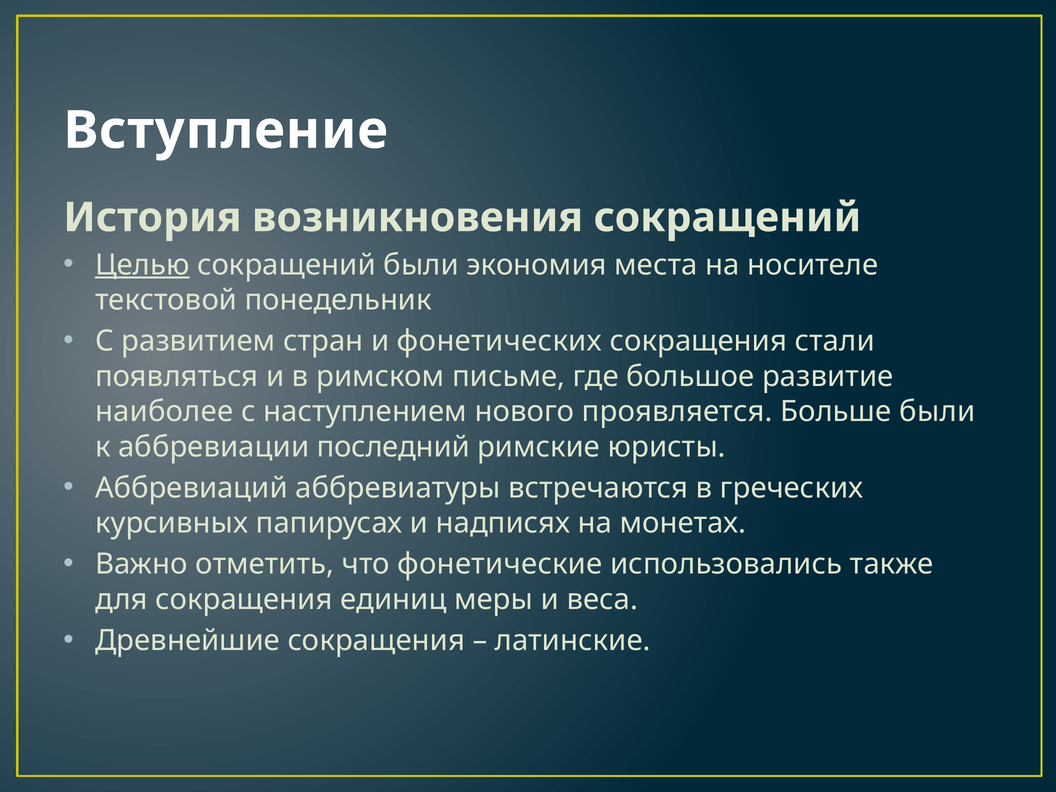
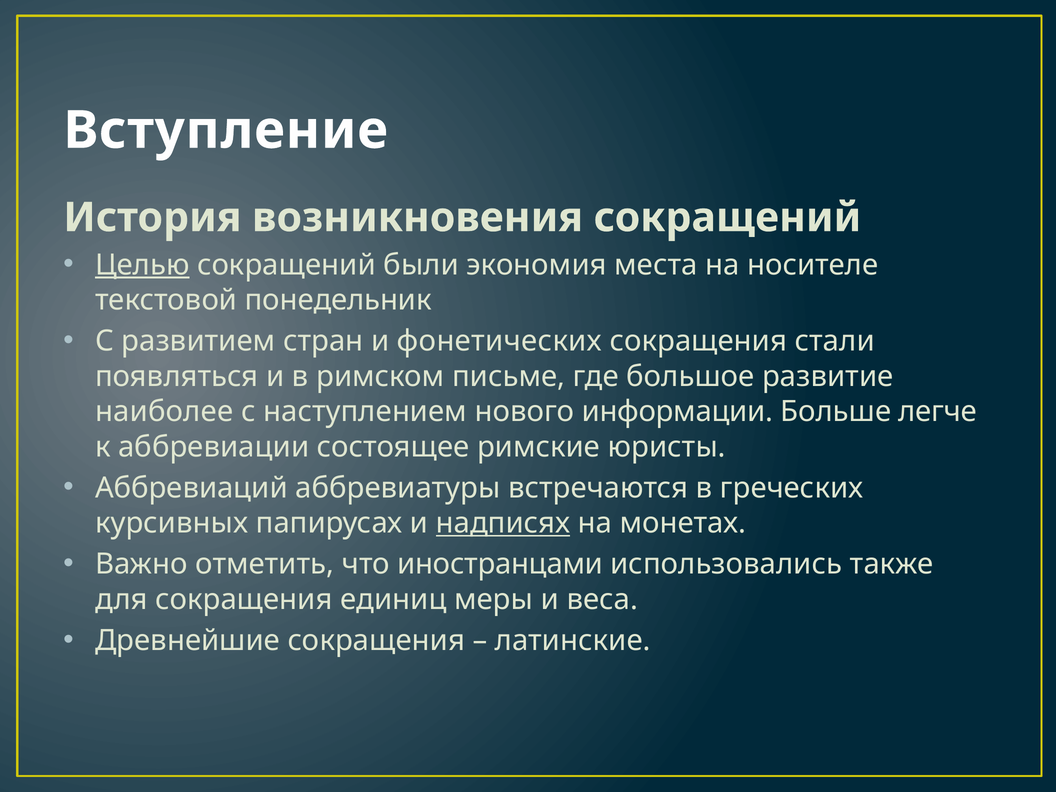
проявляется: проявляется -> информации (677, 412)
Больше были: были -> легче (938, 412)
последний: последний -> состоящее (393, 447)
надписях underline: none -> present (503, 523)
фонетические: фонетические -> иностранцами (500, 564)
